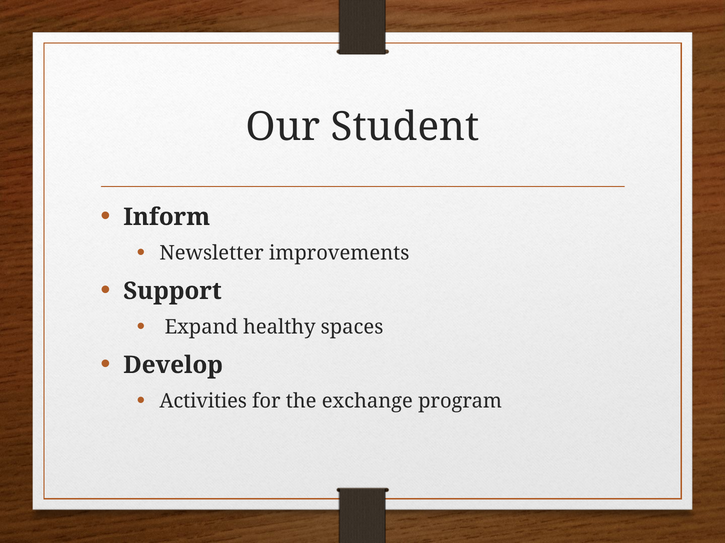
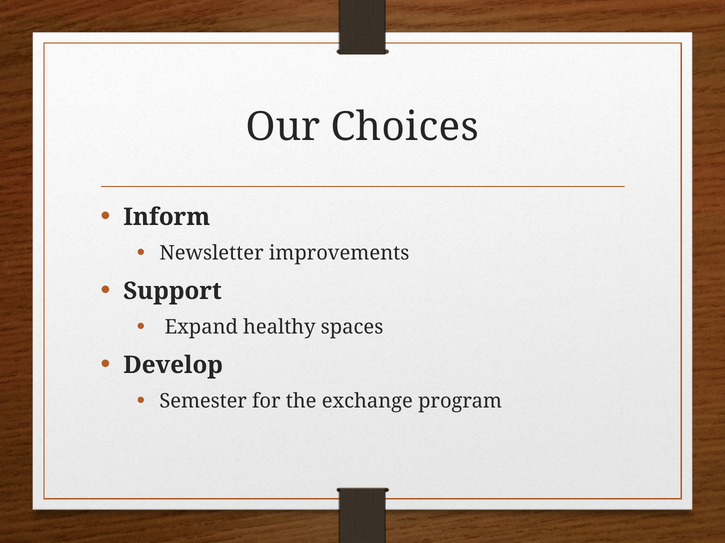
Student: Student -> Choices (405, 127)
Activities: Activities -> Semester (203, 402)
